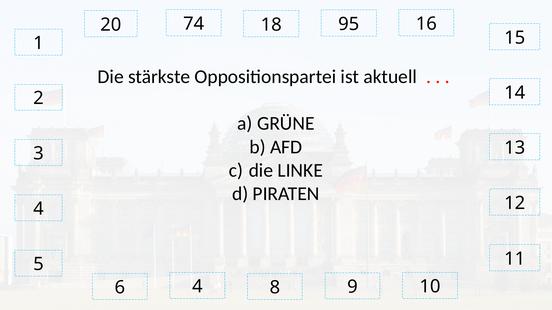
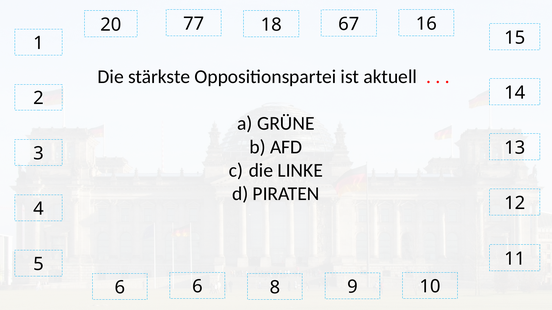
74: 74 -> 77 (194, 24)
95: 95 -> 67 (349, 24)
6 4: 4 -> 6 (197, 287)
